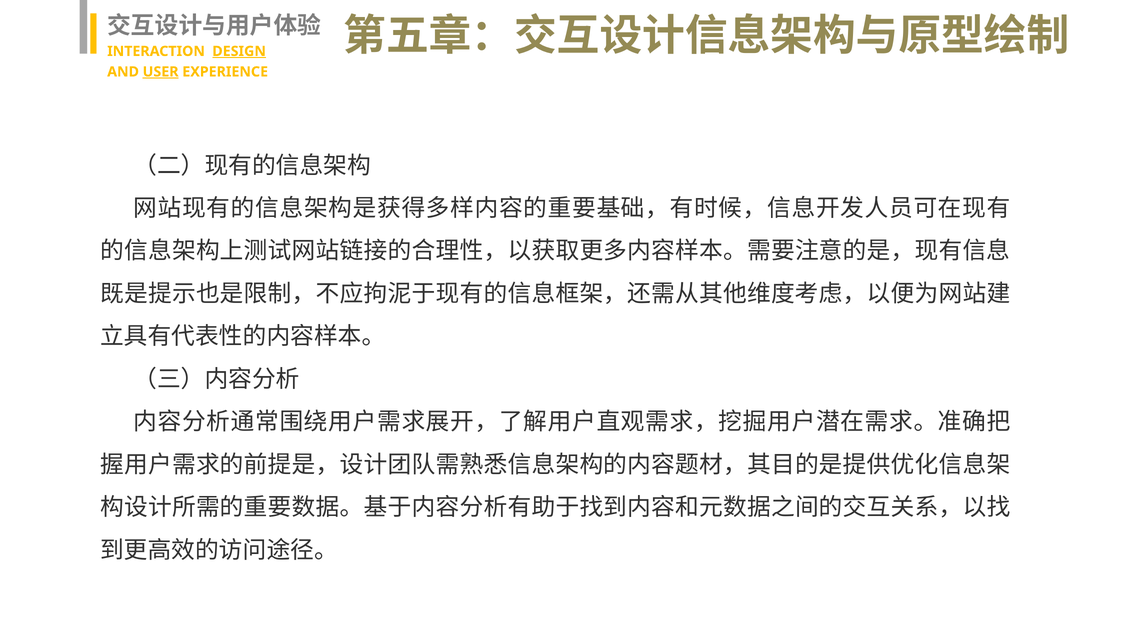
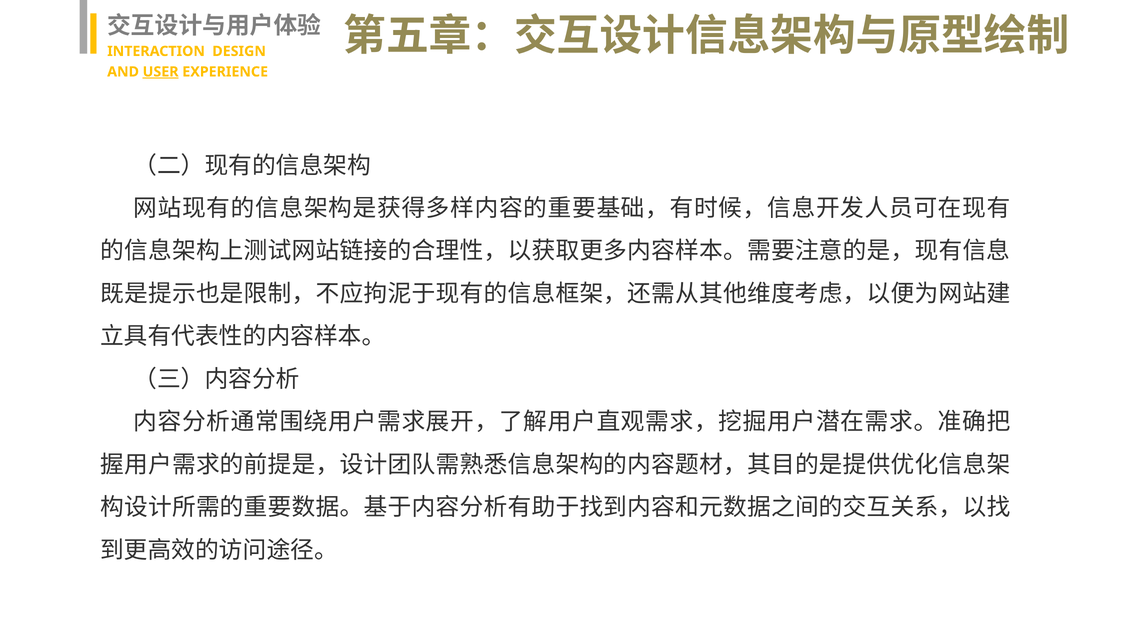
DESIGN underline: present -> none (239, 51)
